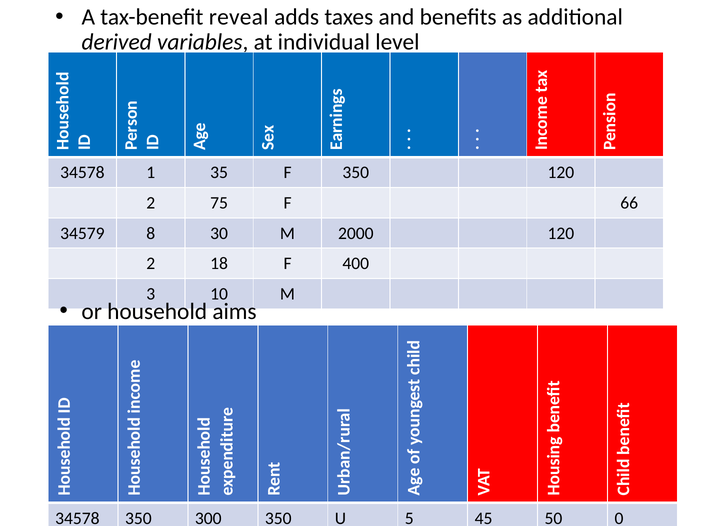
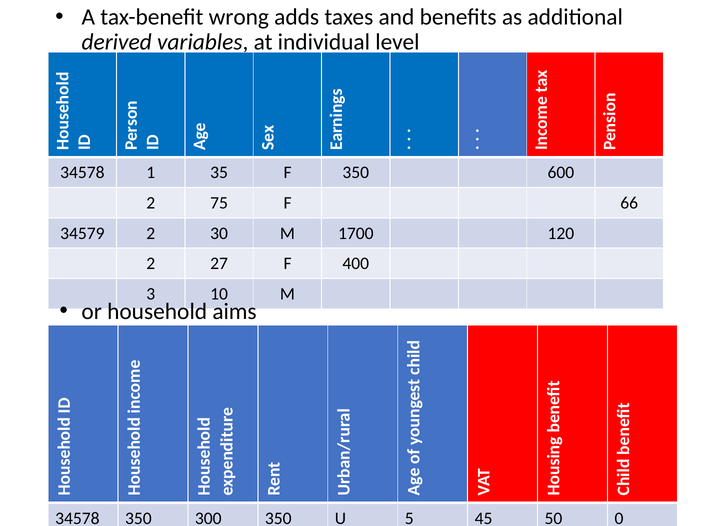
reveal: reveal -> wrong (239, 17)
350 120: 120 -> 600 (561, 173)
34579 8: 8 -> 2 (151, 233)
2000: 2000 -> 1700 (356, 233)
18: 18 -> 27 (219, 264)
